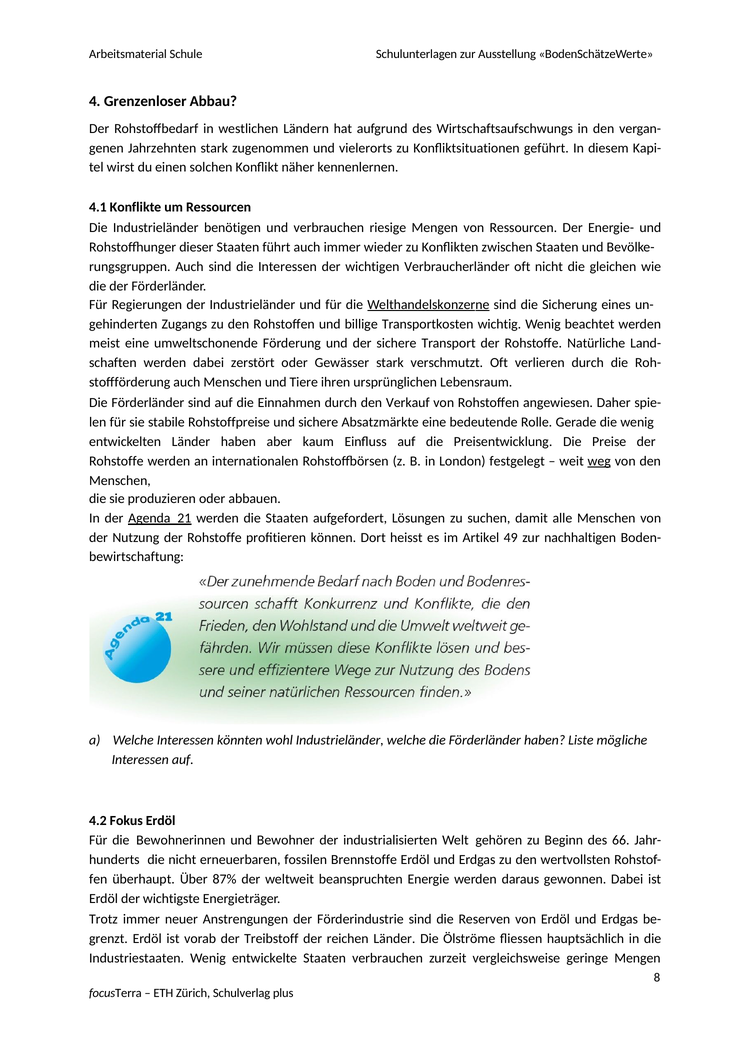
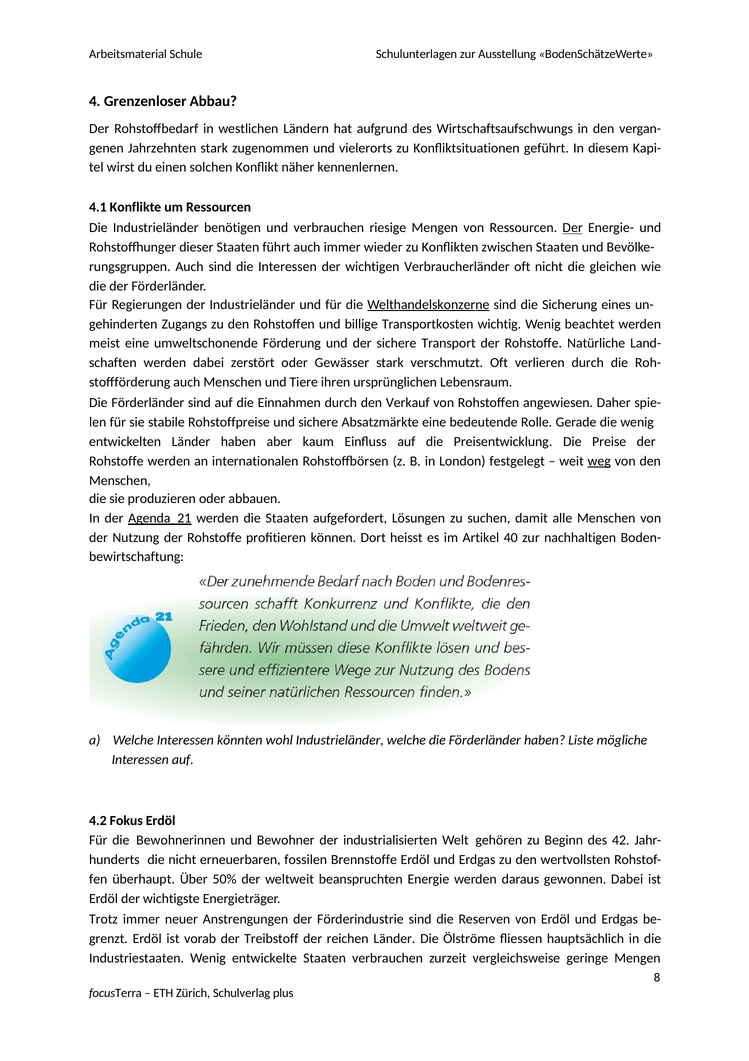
Der underline: none -> present (573, 228)
49: 49 -> 40 (511, 537)
66: 66 -> 42 (621, 840)
87%: 87% -> 50% (224, 879)
